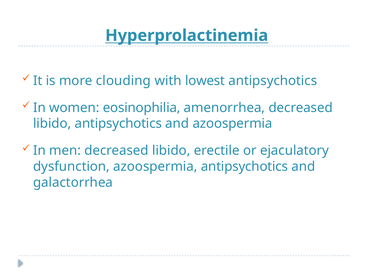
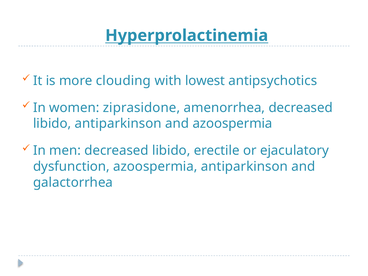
eosinophilia: eosinophilia -> ziprasidone (141, 108)
libido antipsychotics: antipsychotics -> antiparkinson (118, 124)
azoospermia antipsychotics: antipsychotics -> antiparkinson (244, 167)
